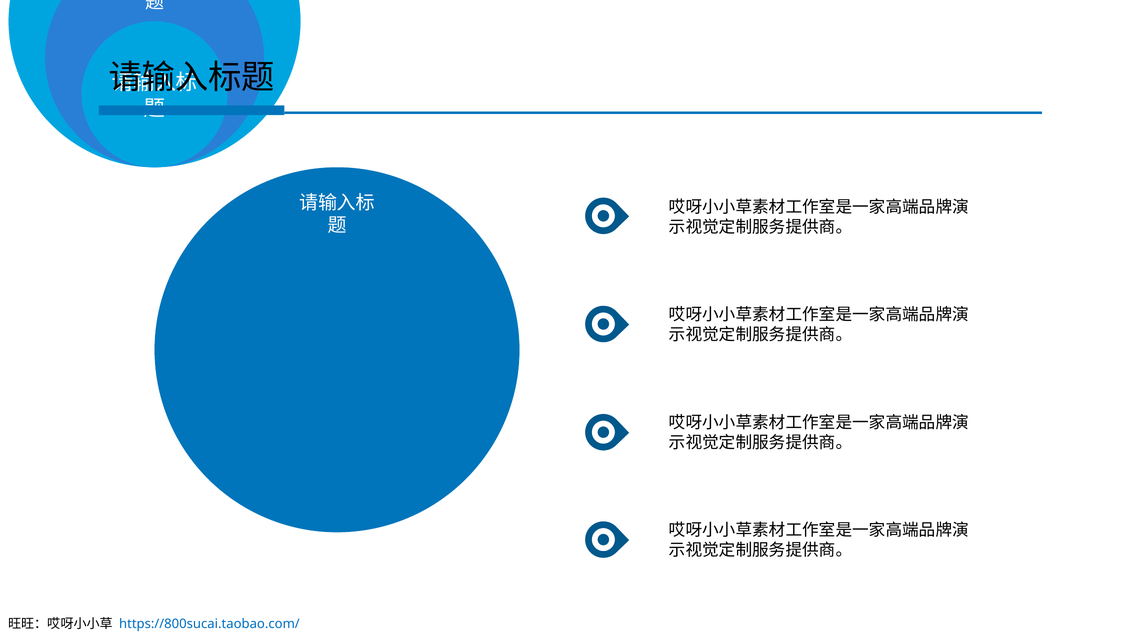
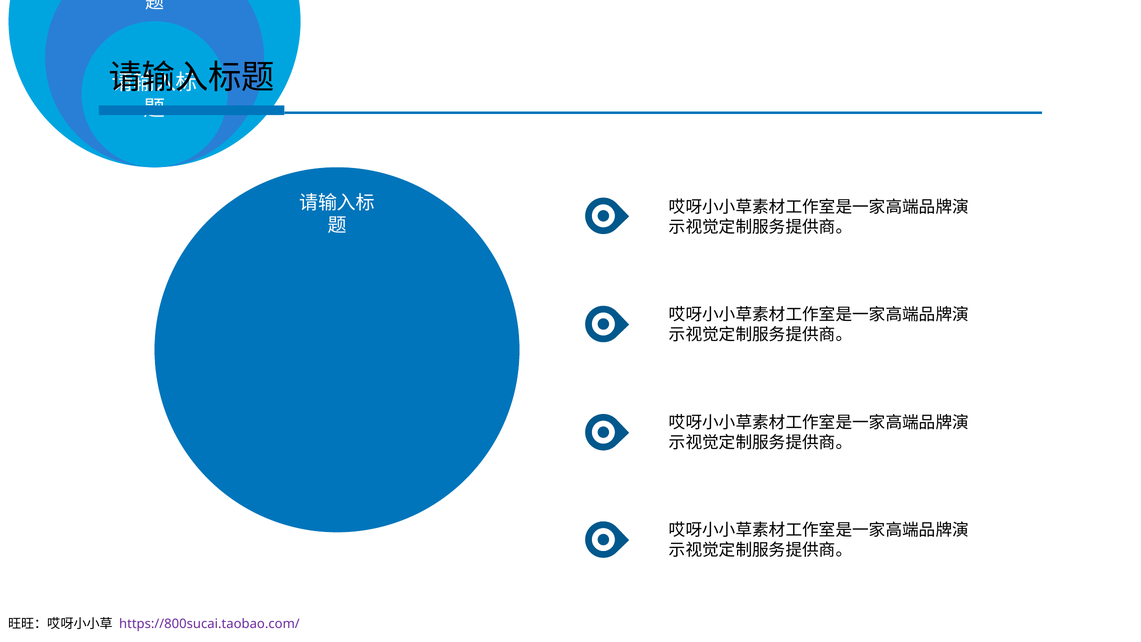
https://800sucai.taobao.com/ colour: blue -> purple (209, 624)
